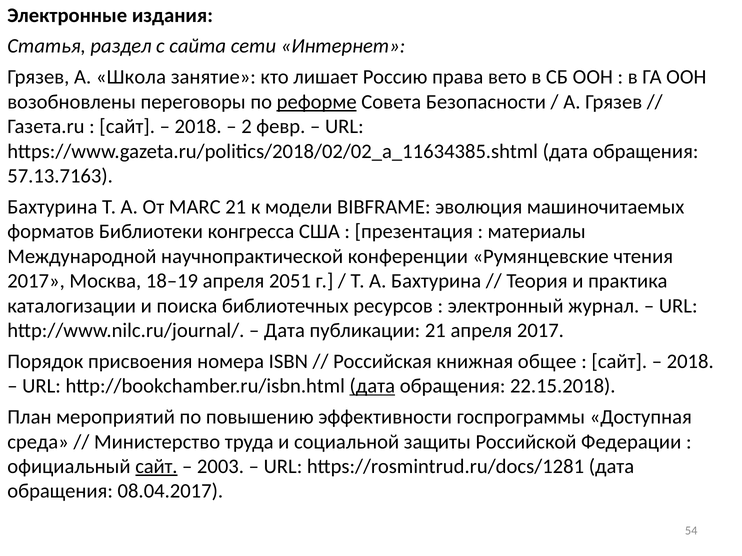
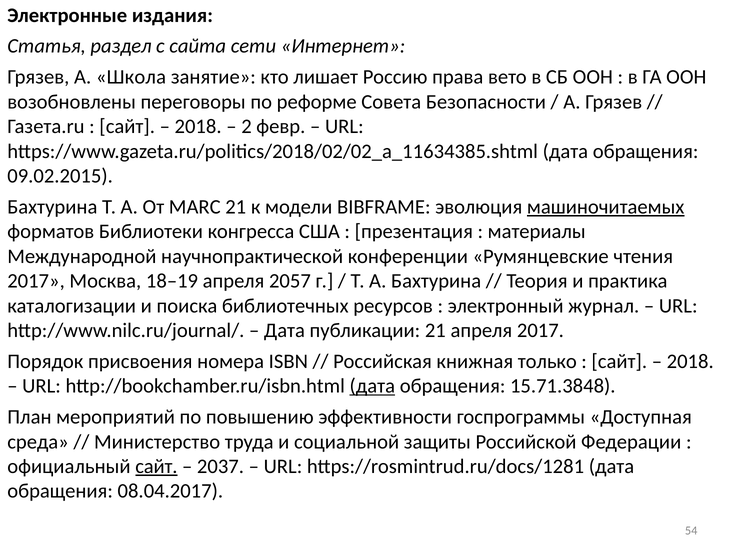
реформе underline: present -> none (317, 102)
57.13.7163: 57.13.7163 -> 09.02.2015 (60, 176)
машиночитаемых underline: none -> present (606, 207)
2051: 2051 -> 2057 (290, 281)
общее: общее -> только (547, 362)
22.15.2018: 22.15.2018 -> 15.71.3848 (563, 386)
2003: 2003 -> 2037 (220, 467)
